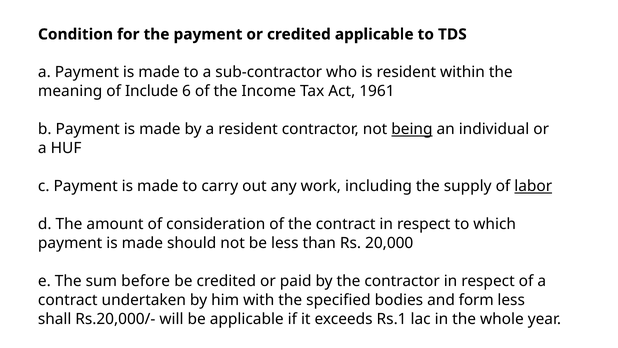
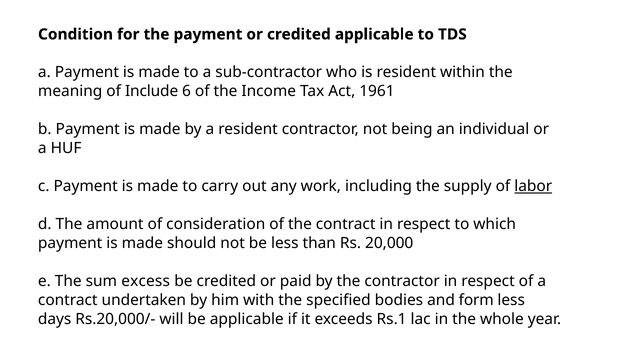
being underline: present -> none (412, 129)
before: before -> excess (146, 281)
shall: shall -> days (55, 319)
